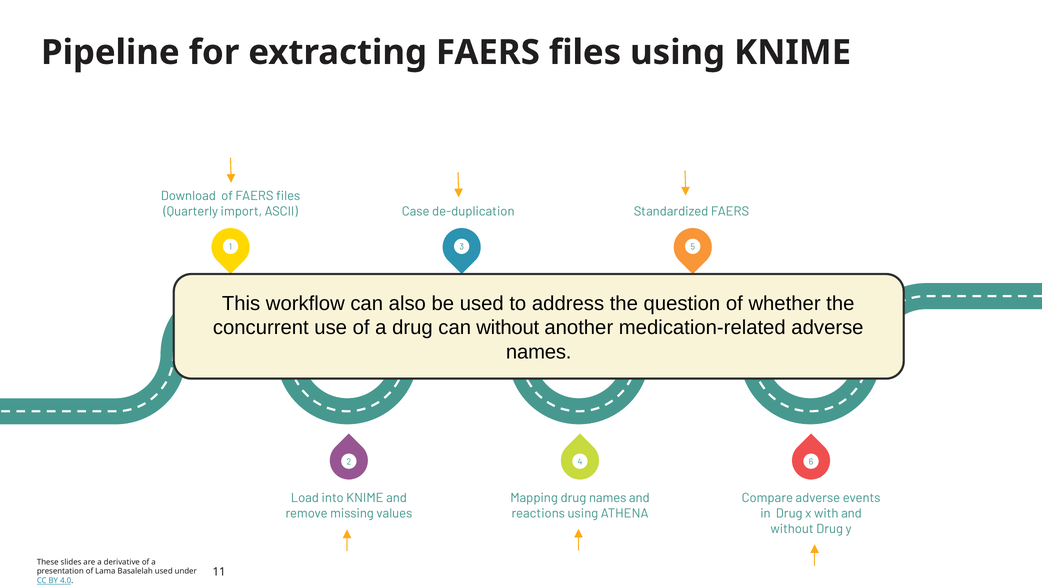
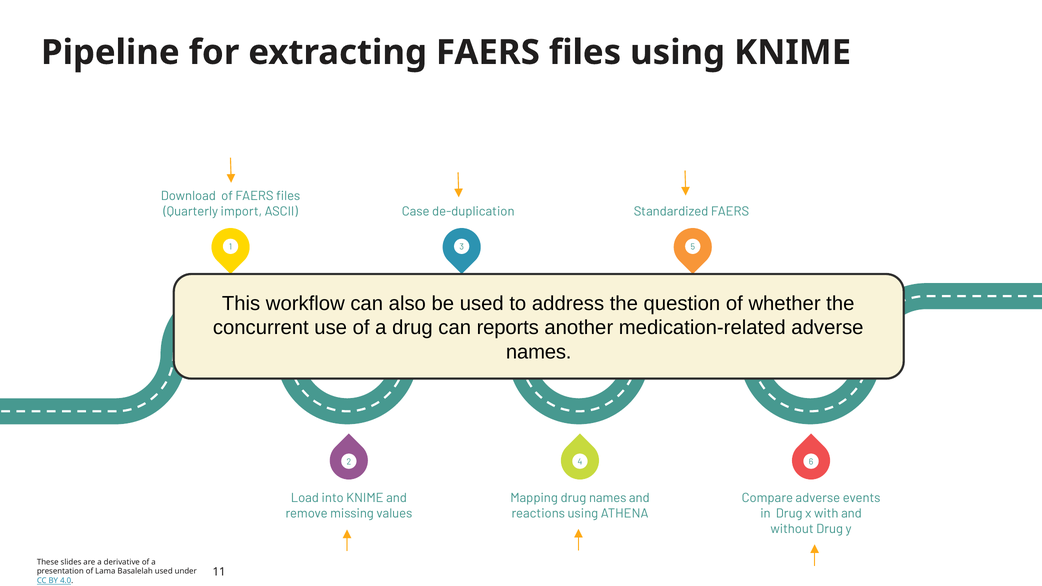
can without: without -> reports (508, 328)
